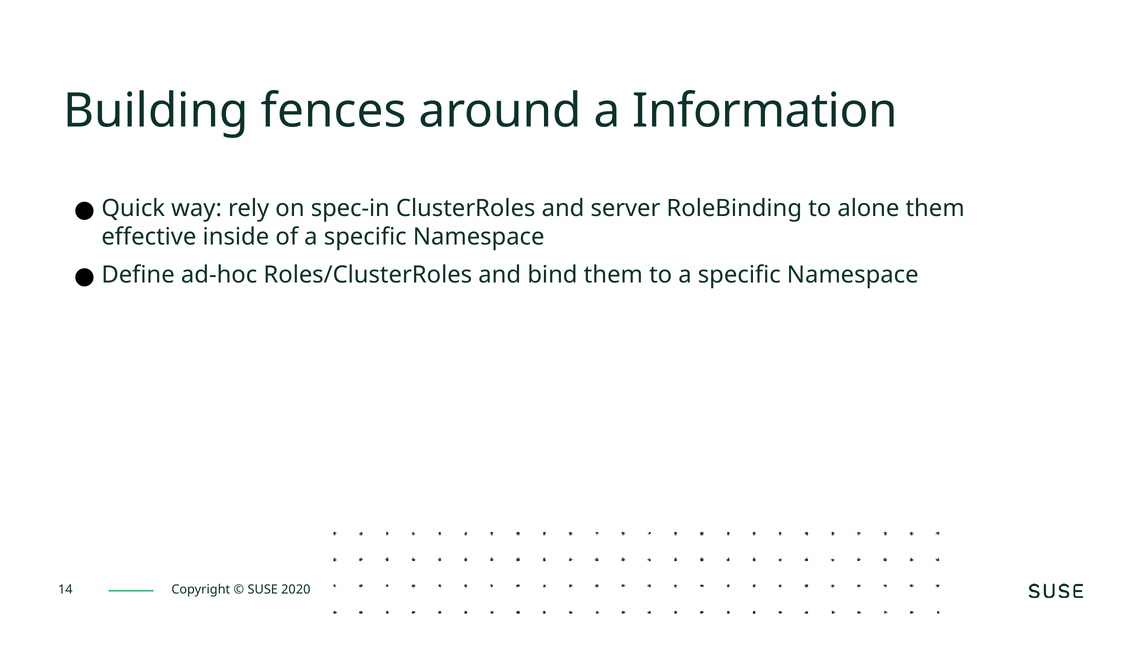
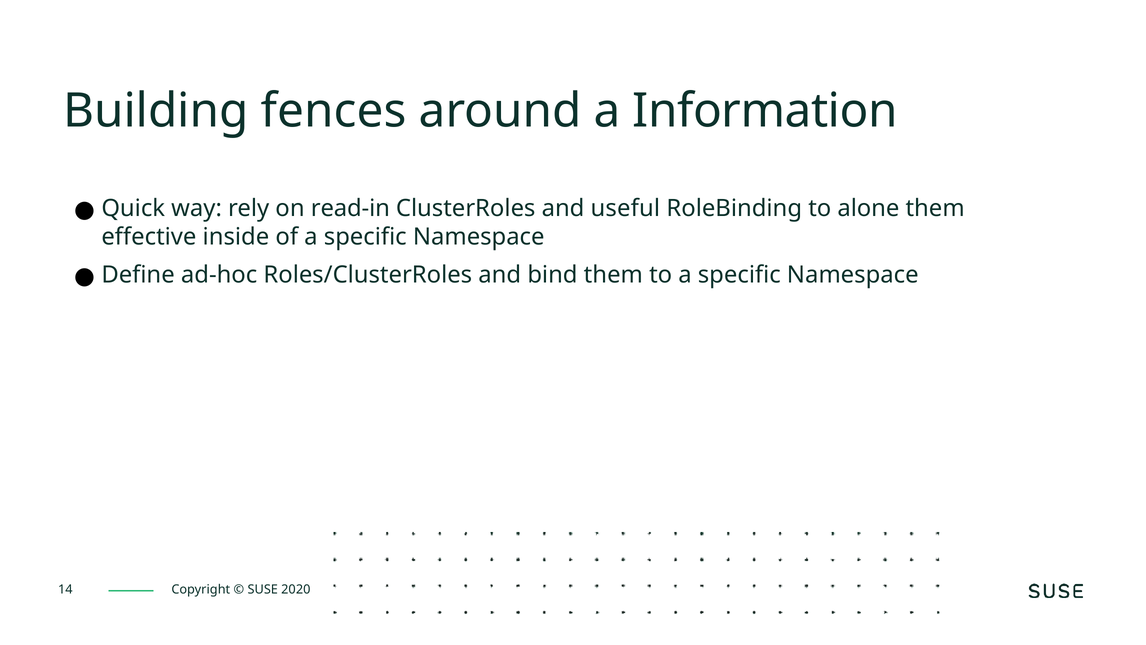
spec-in: spec-in -> read-in (350, 208)
server: server -> useful (625, 208)
